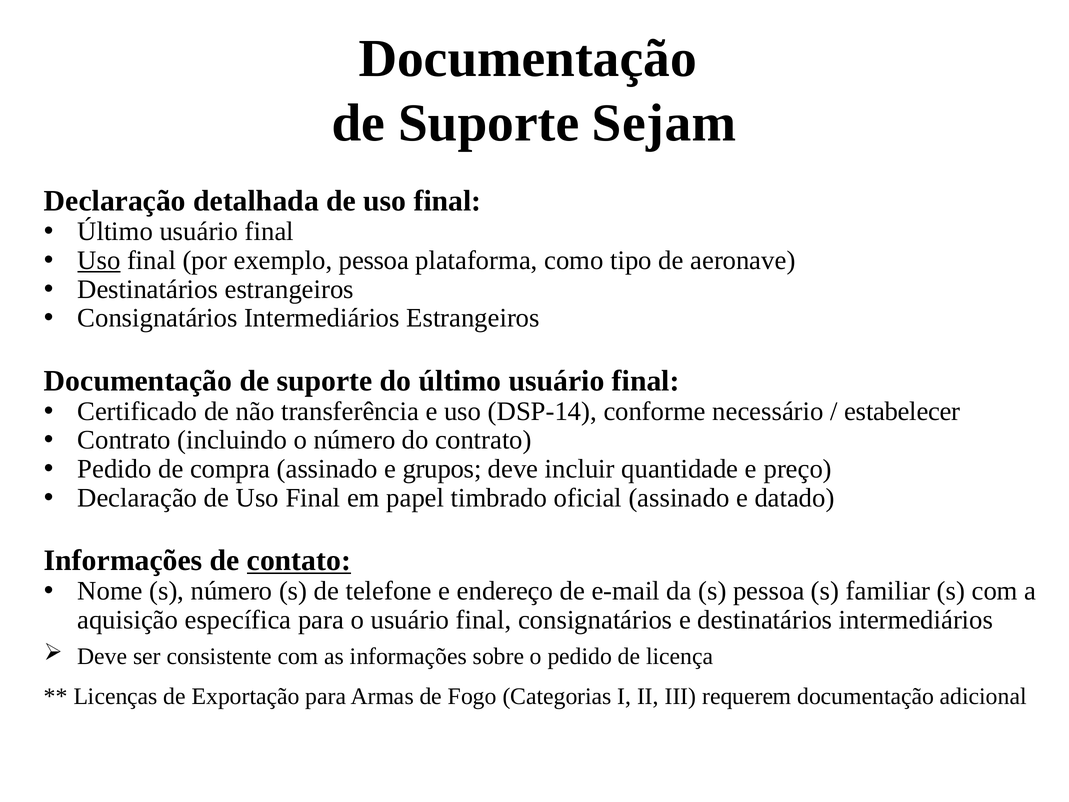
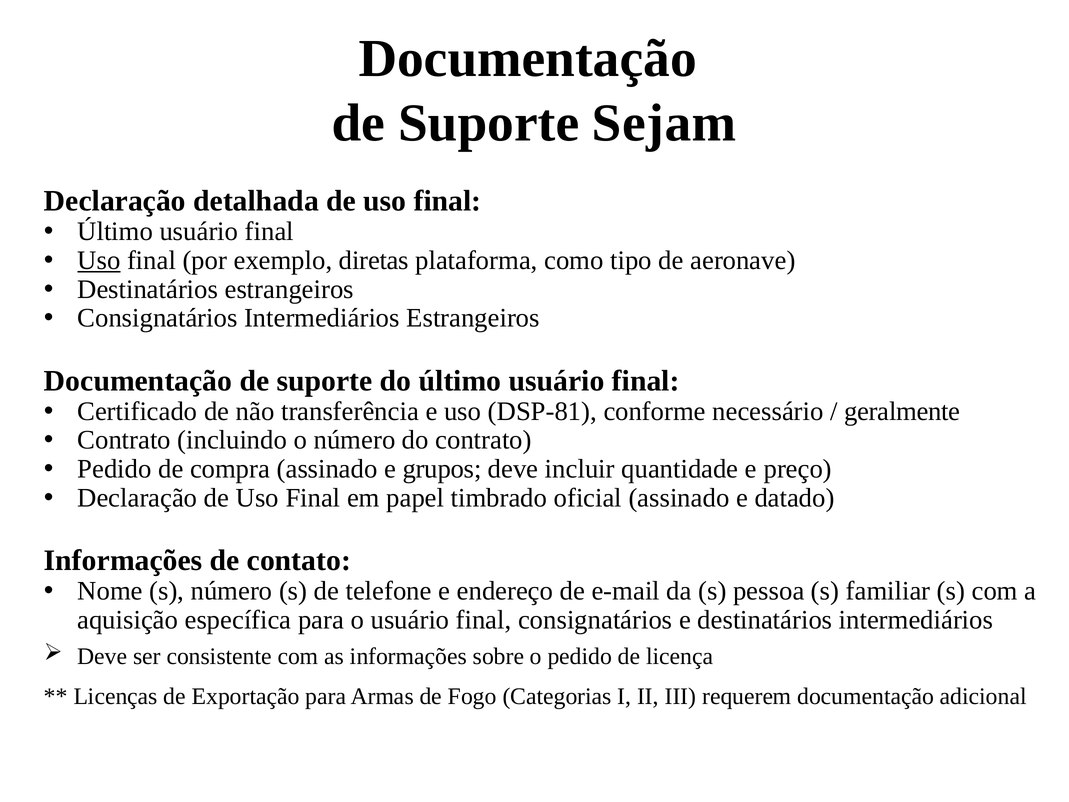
exemplo pessoa: pessoa -> diretas (374, 260)
DSP-14: DSP-14 -> DSP-81 (542, 411)
estabelecer: estabelecer -> geralmente (902, 411)
contato underline: present -> none (299, 560)
